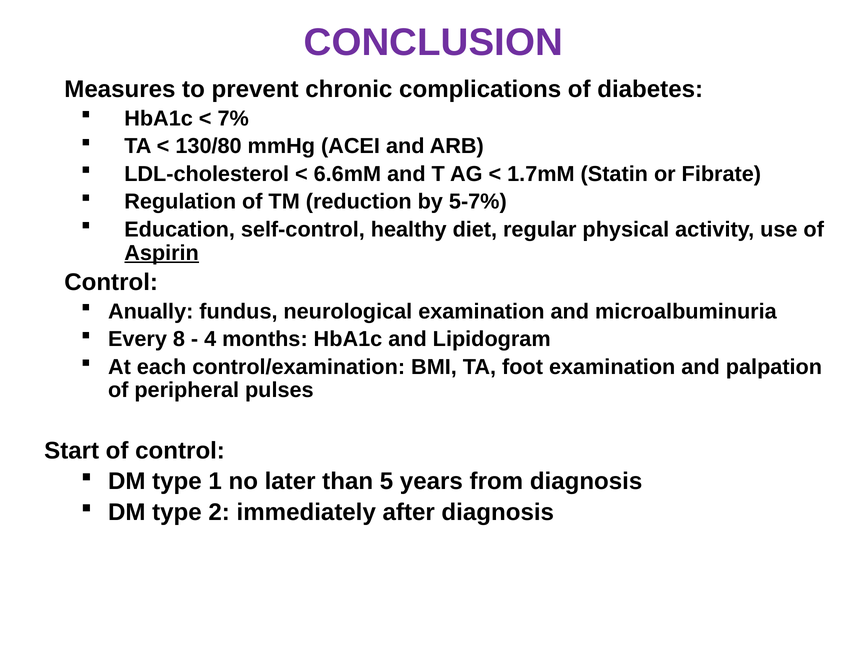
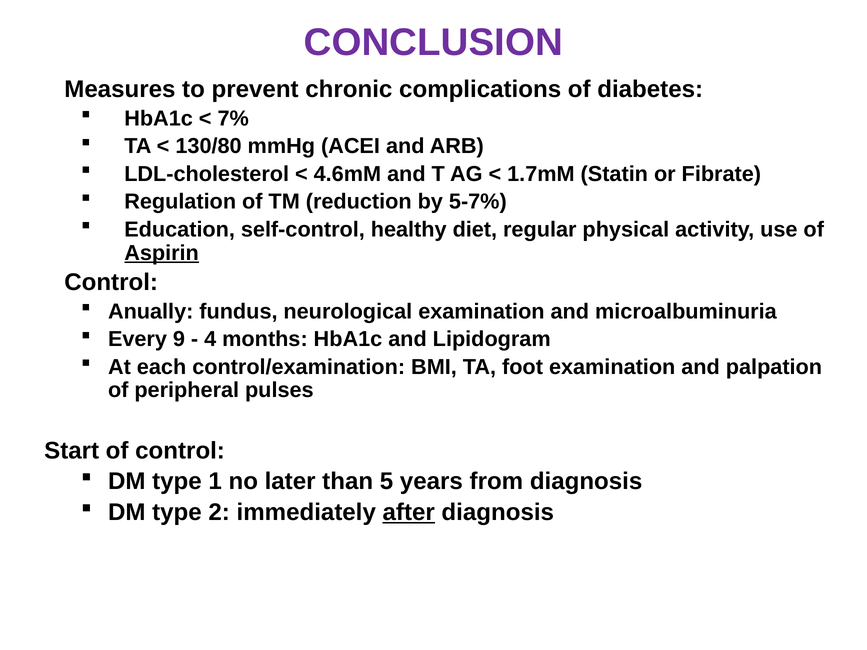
6.6mM: 6.6mM -> 4.6mM (347, 174)
8: 8 -> 9 (179, 339)
after underline: none -> present (409, 512)
